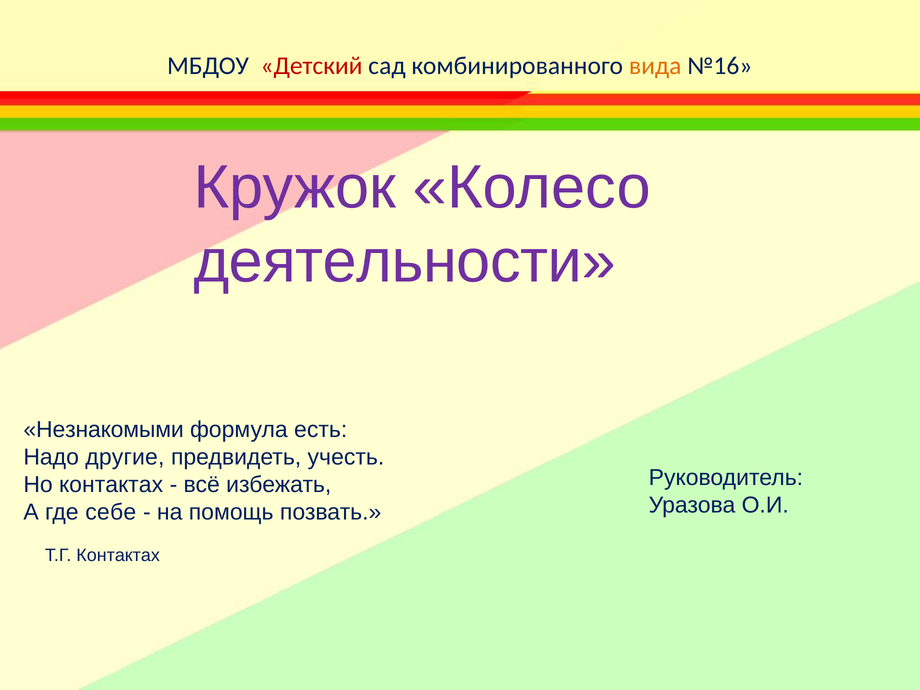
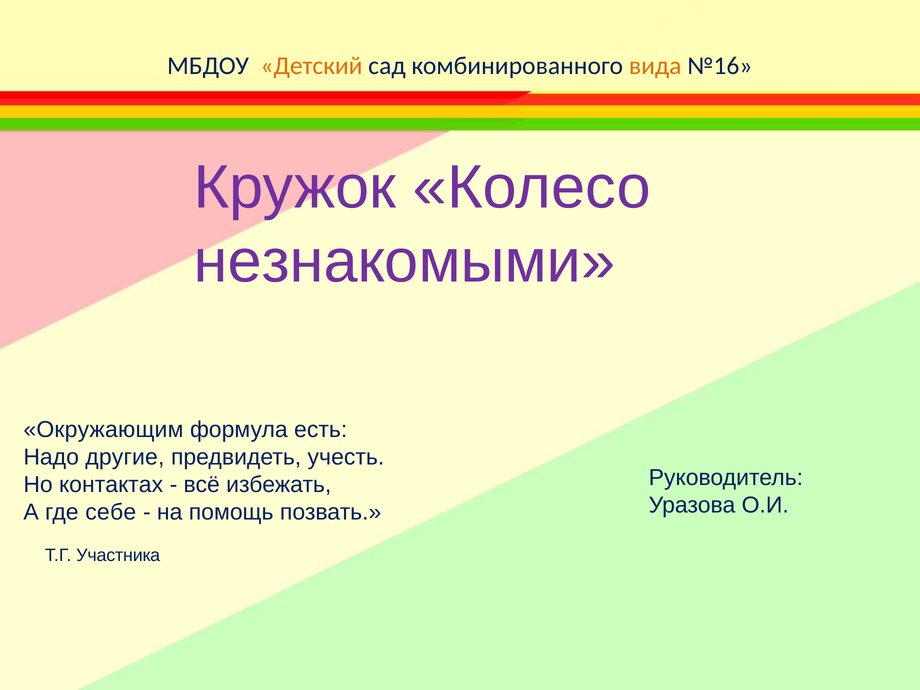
Детский colour: red -> orange (311, 66)
деятельности: деятельности -> незнакомыми (404, 261)
Незнакомыми: Незнакомыми -> Окружающим (103, 430)
Т.Г Контактах: Контактах -> Участника (118, 556)
